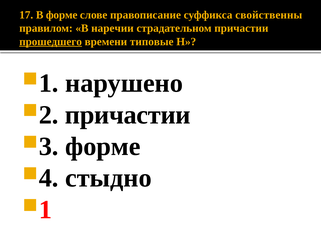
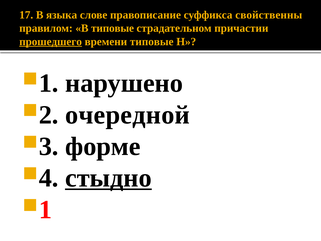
В форме: форме -> языка (62, 15)
В наречии: наречии -> типовые (113, 28)
причастии: причастии -> очередной (127, 115)
стыдно underline: none -> present (108, 178)
